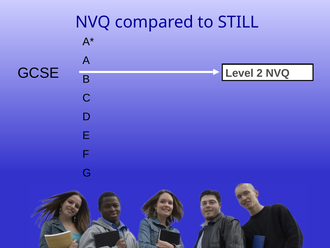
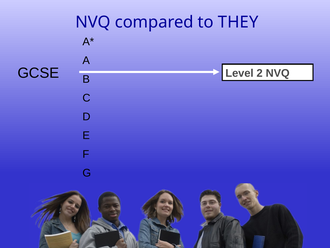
STILL: STILL -> THEY (238, 22)
